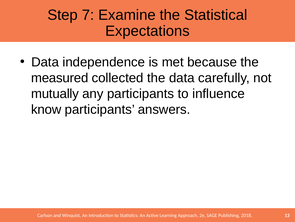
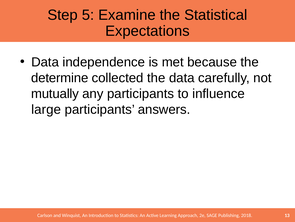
7: 7 -> 5 (88, 15)
measured: measured -> determine (60, 78)
know: know -> large (46, 109)
